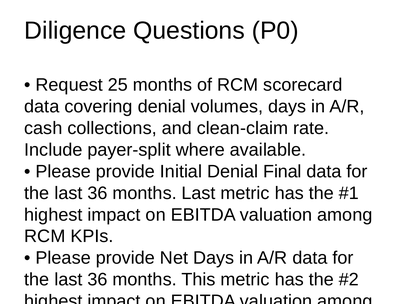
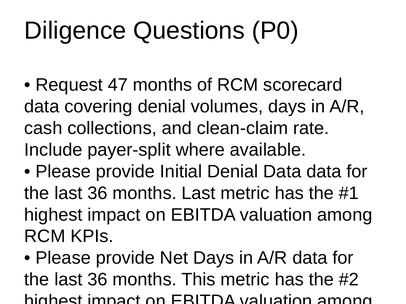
25: 25 -> 47 (118, 85)
Denial Final: Final -> Data (282, 172)
